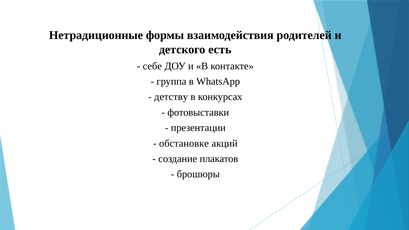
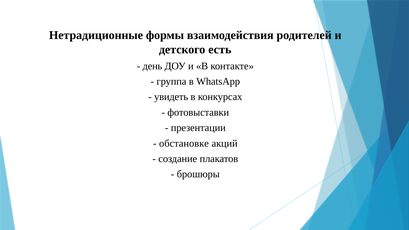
себе: себе -> день (152, 66)
детству: детству -> увидеть (171, 97)
